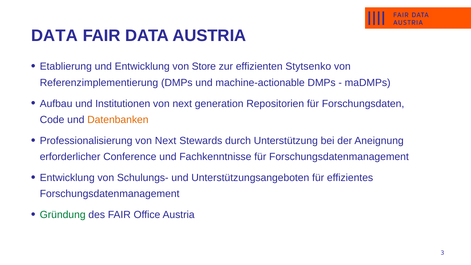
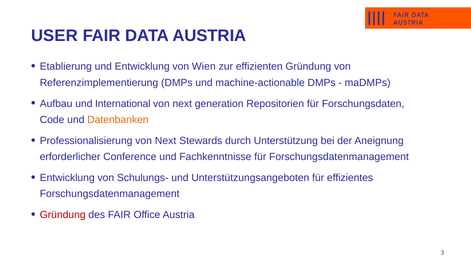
DATA: DATA -> USER (54, 36)
Store: Store -> Wien (204, 67)
effizienten Stytsenko: Stytsenko -> Gründung (308, 67)
Institutionen: Institutionen -> International (123, 104)
Gründung colour: green -> red (63, 215)
